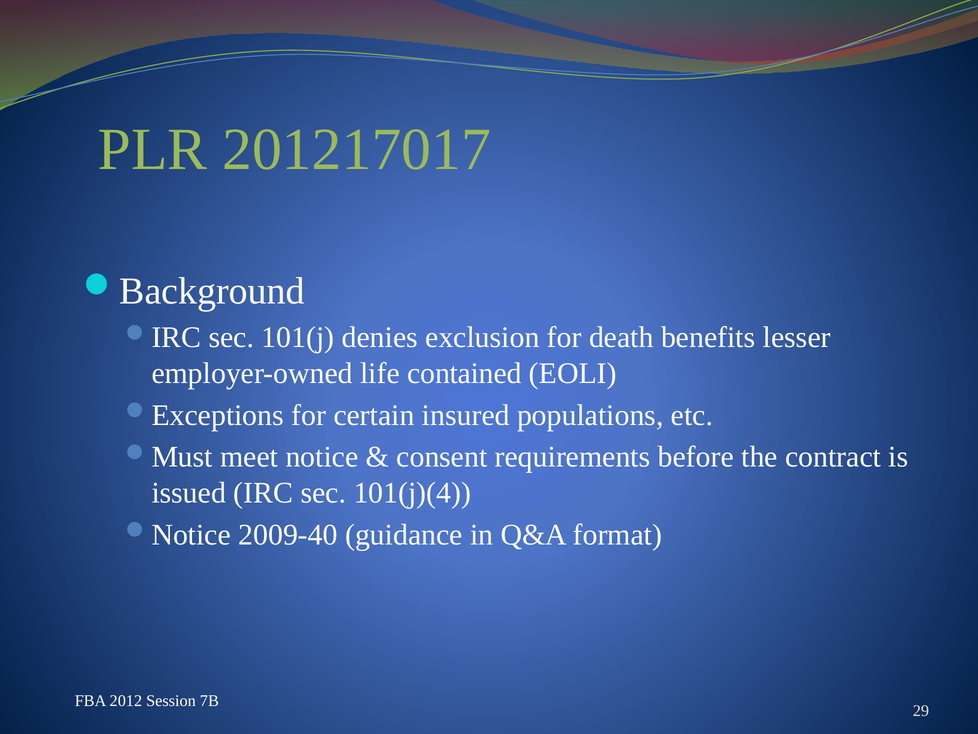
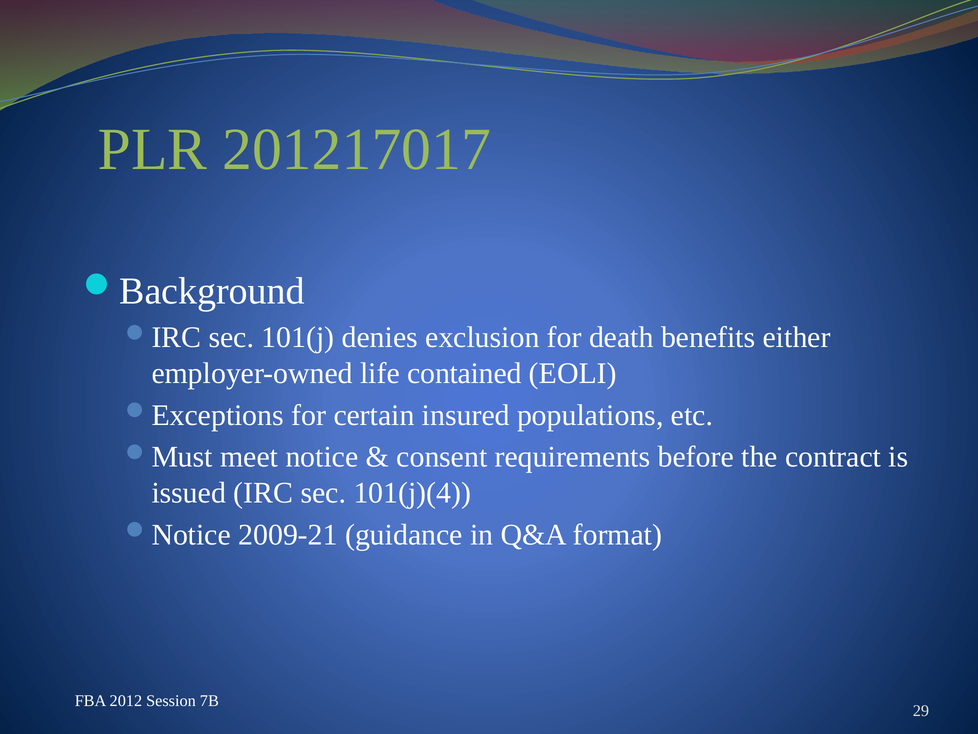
lesser: lesser -> either (797, 337)
2009-40: 2009-40 -> 2009-21 (288, 534)
